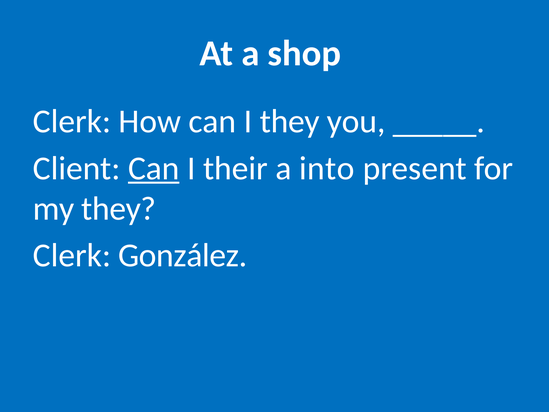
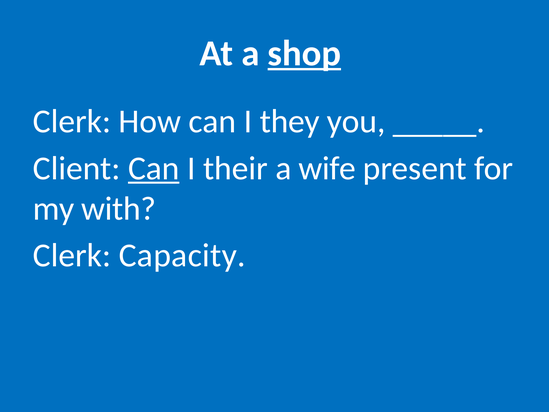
shop underline: none -> present (304, 53)
into: into -> wife (327, 168)
my they: they -> with (119, 208)
González: González -> Capacity (182, 255)
